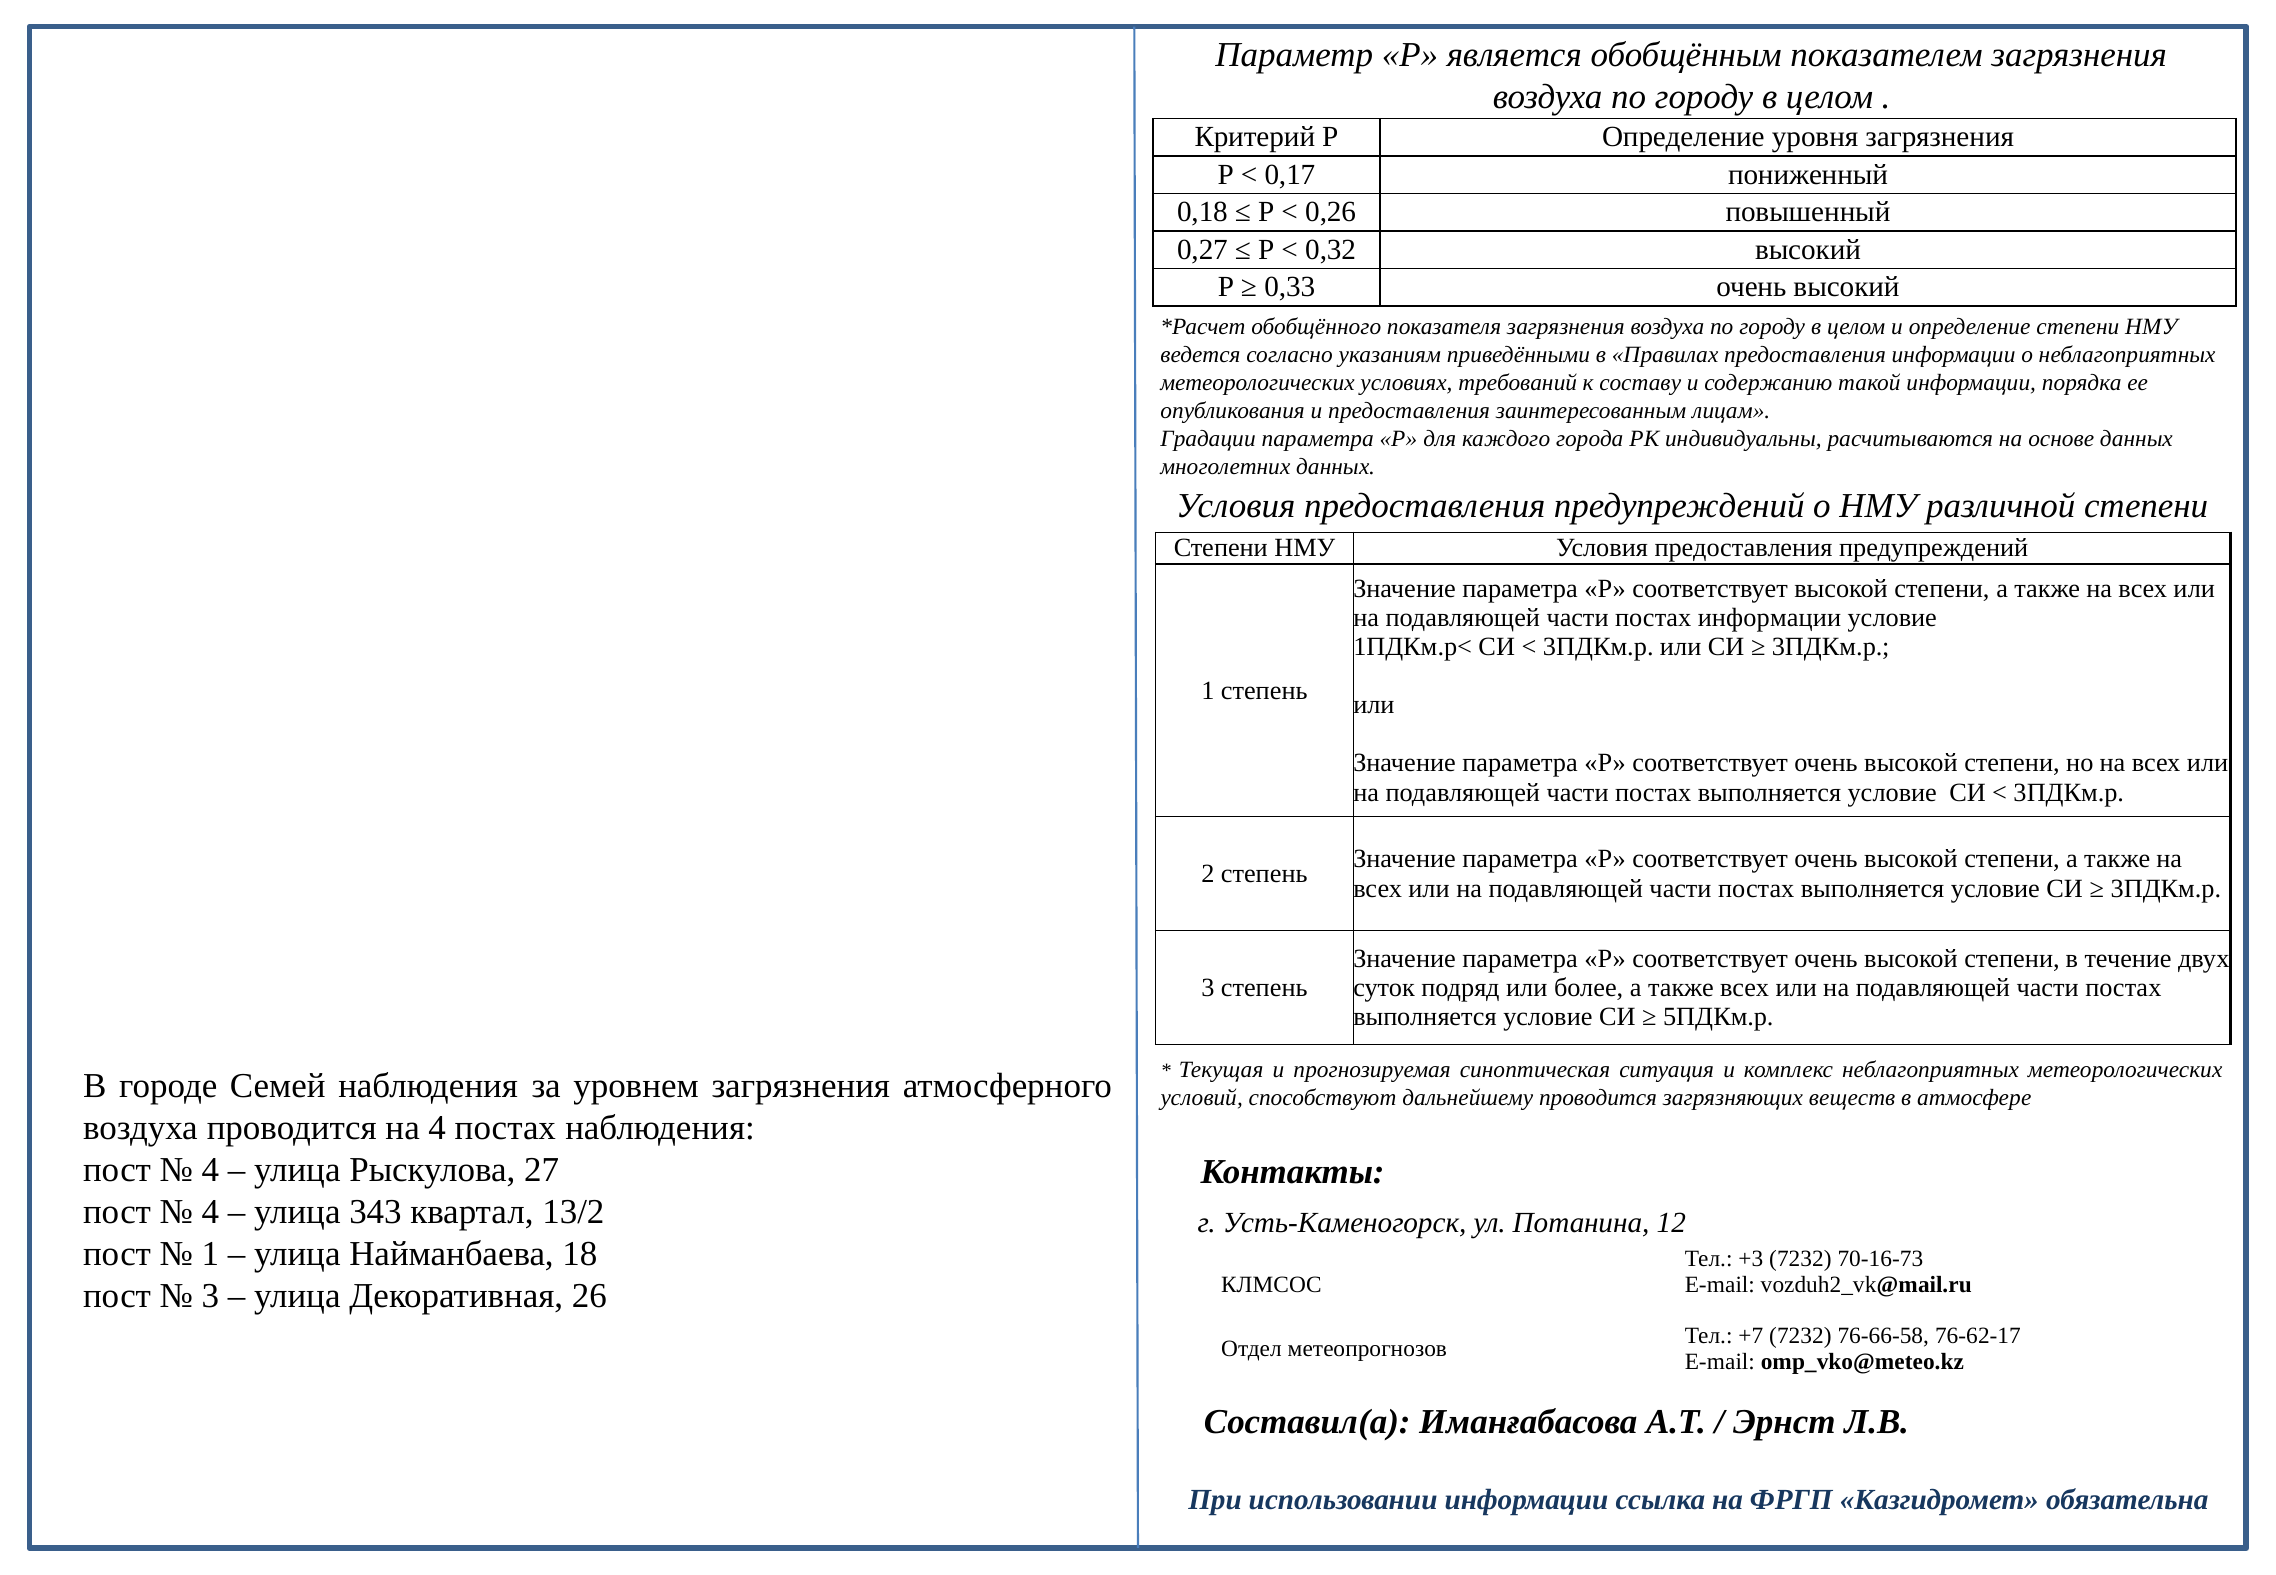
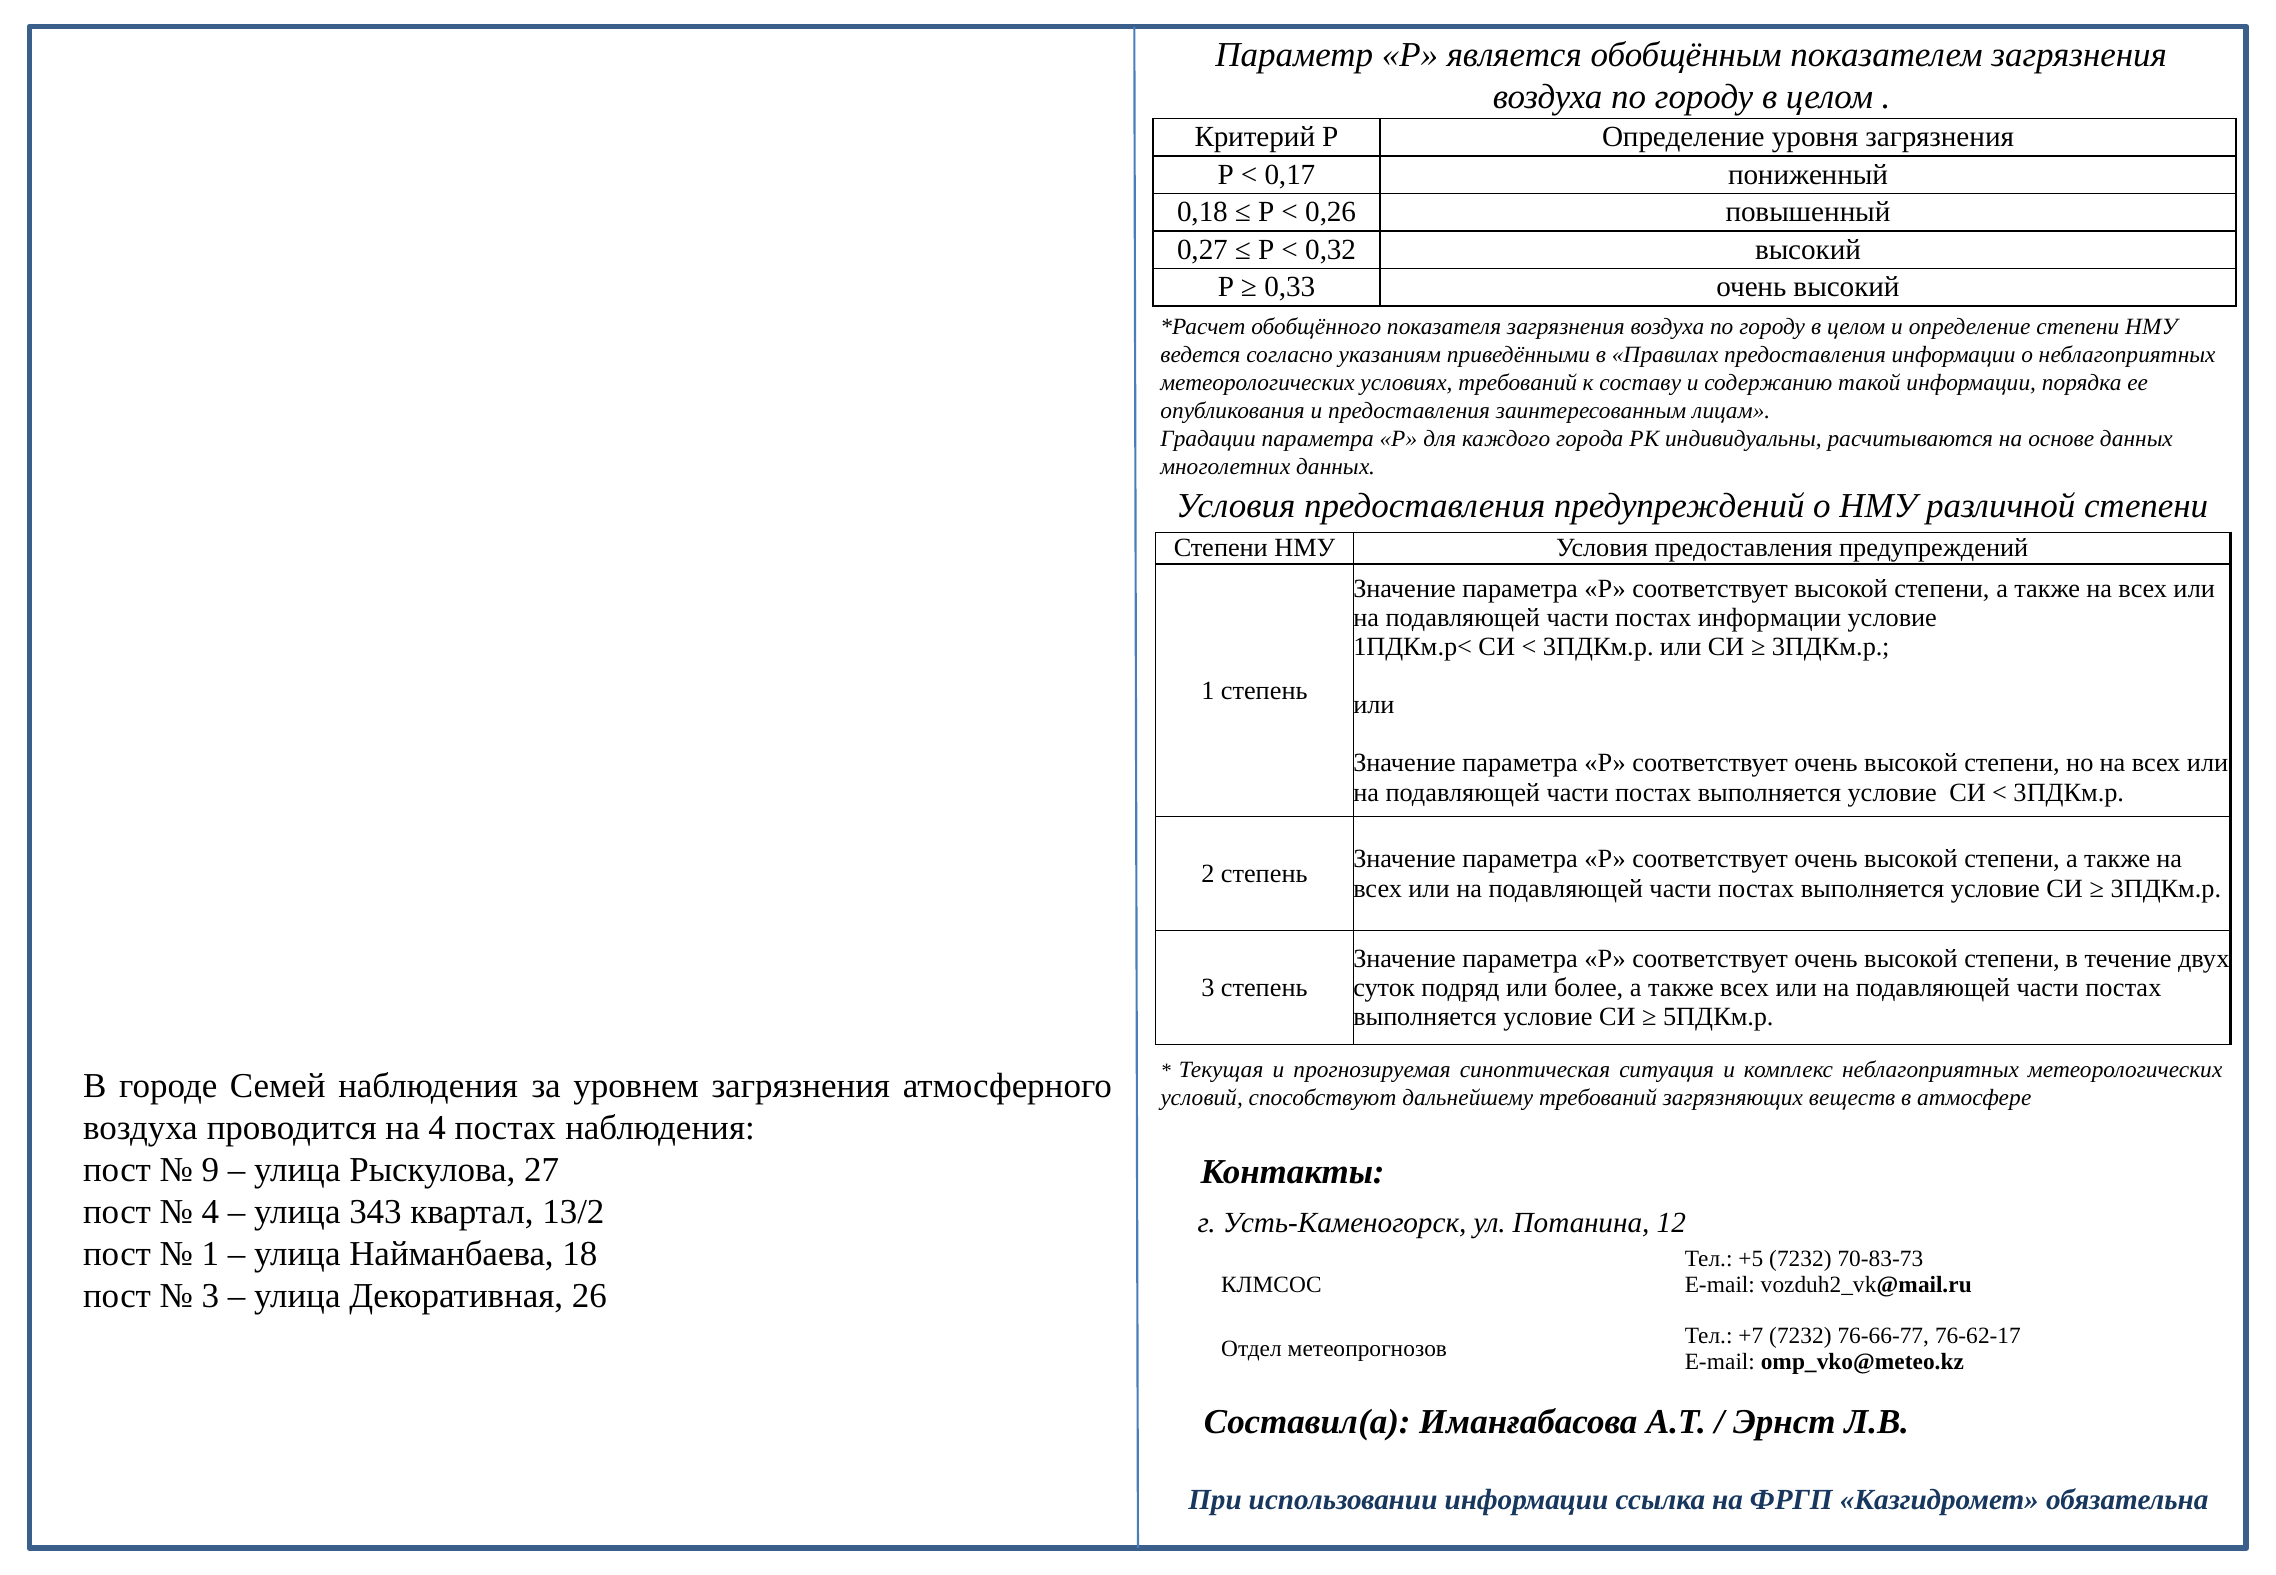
дальнейшему проводится: проводится -> требований (1598, 1099)
4: 4 -> 9 (210, 1171)
+3: +3 -> +5 (1751, 1260)
70-16-73: 70-16-73 -> 70-83-73 (1880, 1260)
76-66-58: 76-66-58 -> 76-66-77 (1883, 1337)
